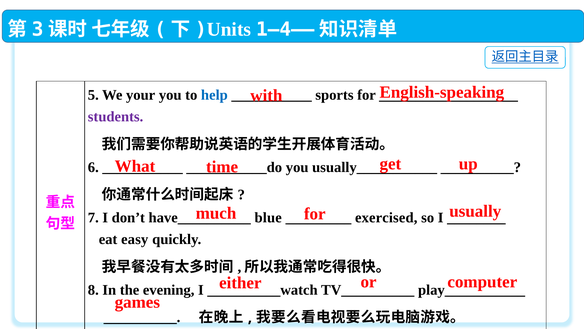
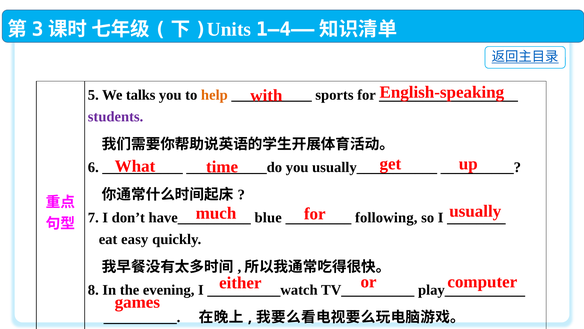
your: your -> talks (141, 95)
help colour: blue -> orange (214, 95)
exercised: exercised -> following (386, 217)
